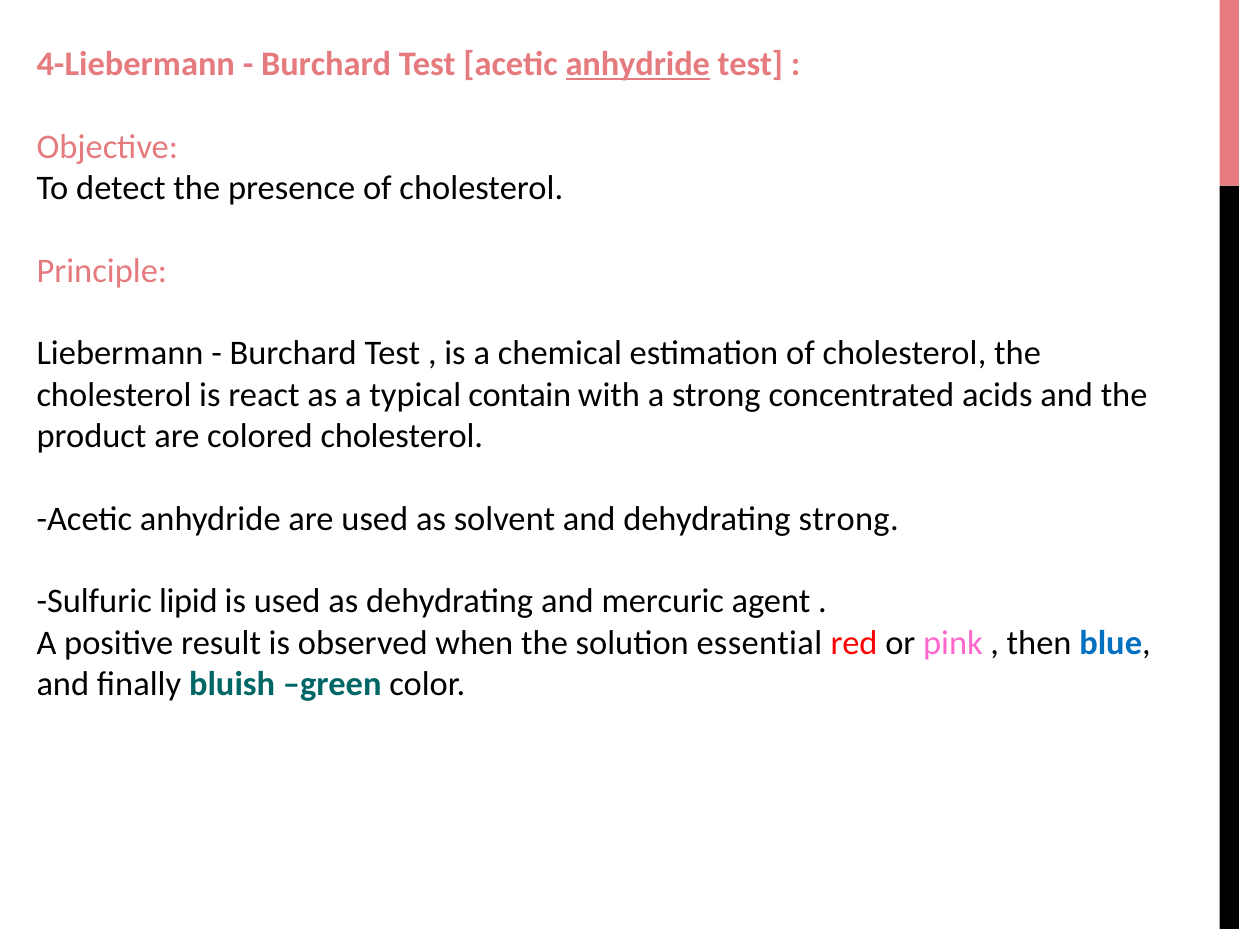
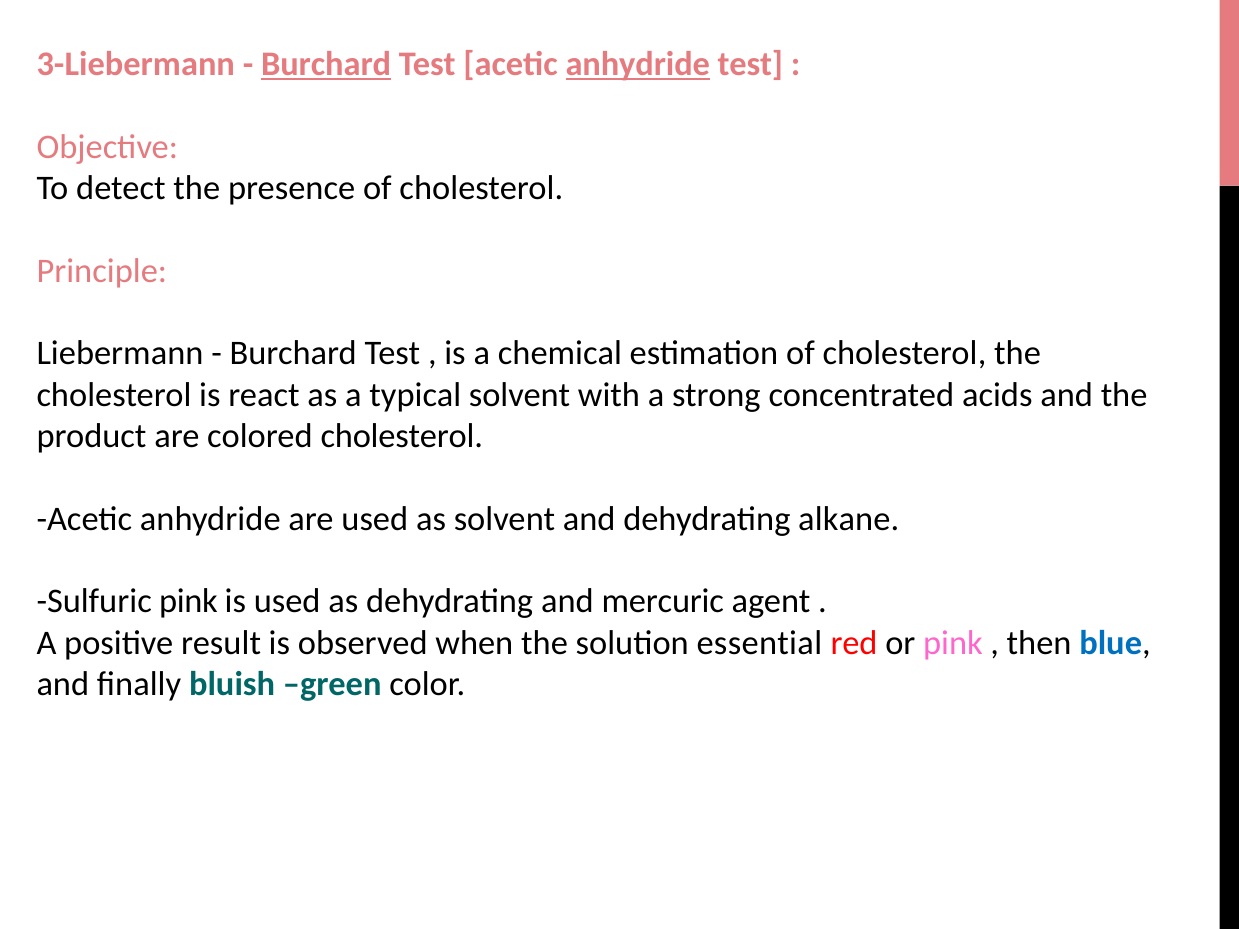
4-Liebermann: 4-Liebermann -> 3-Liebermann (136, 64)
Burchard underline: none -> present (326, 64)
typical contain: contain -> solvent (520, 395)
dehydrating strong: strong -> alkane (849, 519)
Sulfuric lipid: lipid -> pink (188, 602)
